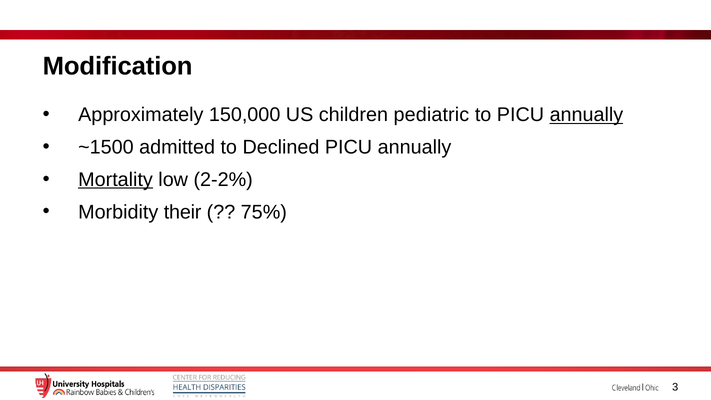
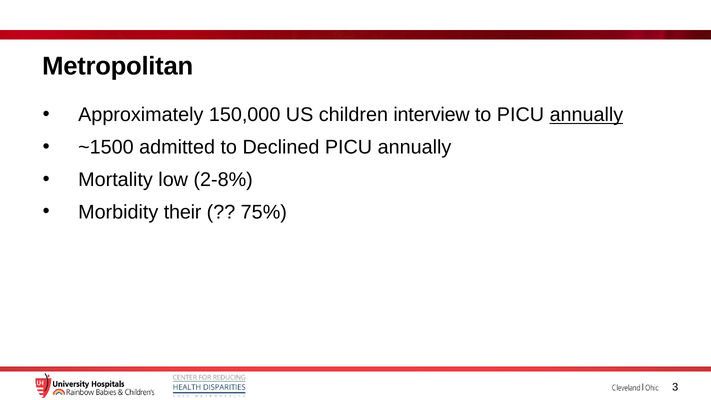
Modification: Modification -> Metropolitan (118, 66)
pediatric: pediatric -> interview (432, 115)
Mortality underline: present -> none (116, 180)
2-2%: 2-2% -> 2-8% (223, 180)
